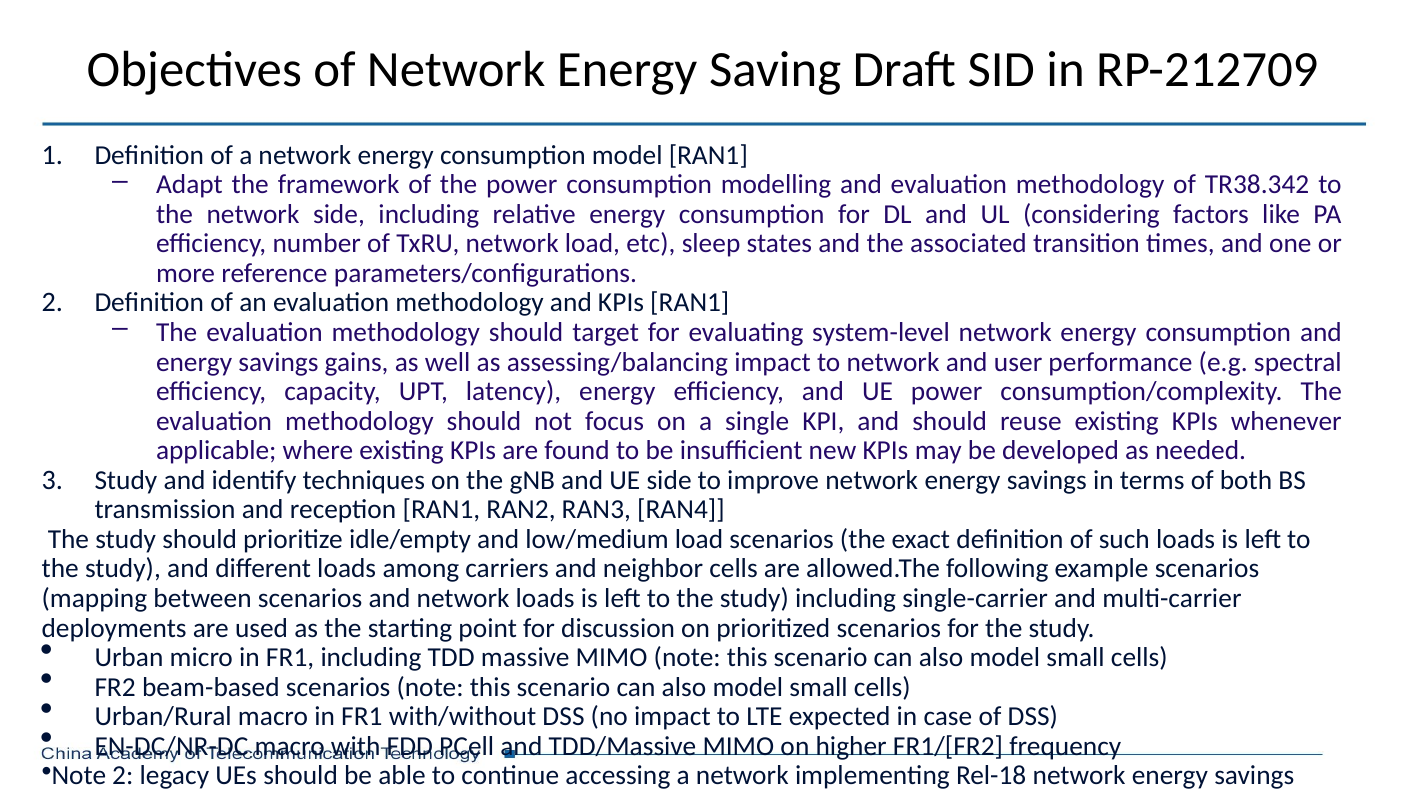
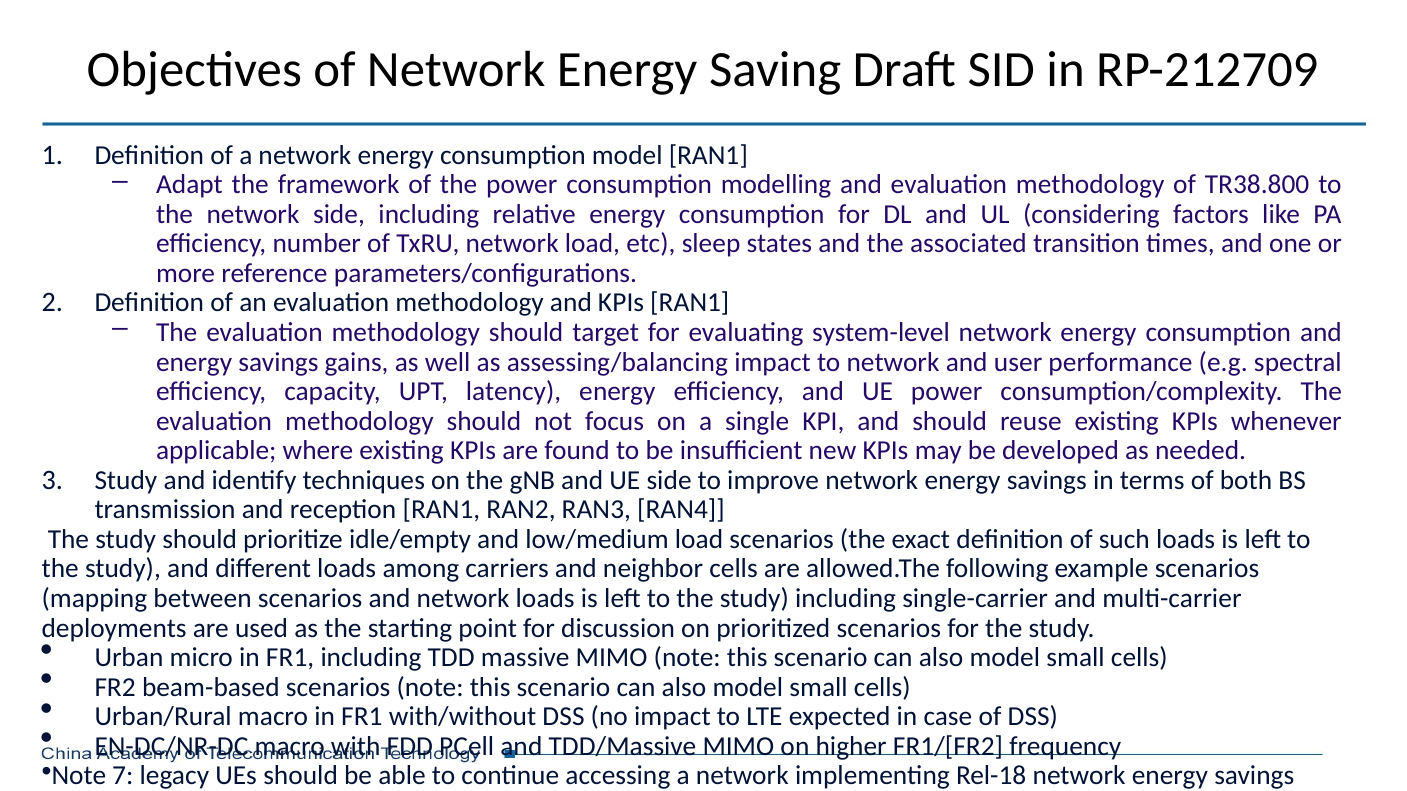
TR38.342: TR38.342 -> TR38.800 (1257, 185)
Note 2: 2 -> 7 (123, 776)
